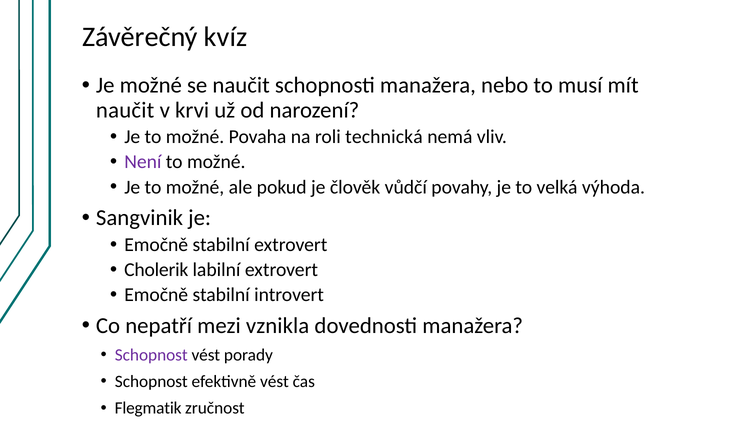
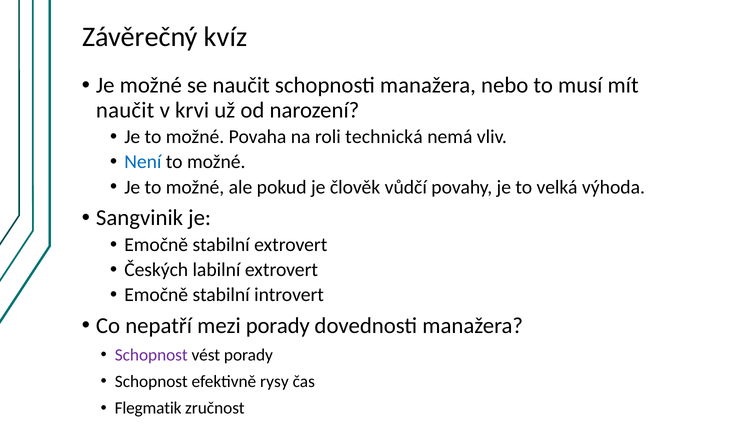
Není colour: purple -> blue (143, 162)
Cholerik: Cholerik -> Českých (156, 270)
mezi vznikla: vznikla -> porady (278, 326)
efektivně vést: vést -> rysy (274, 382)
